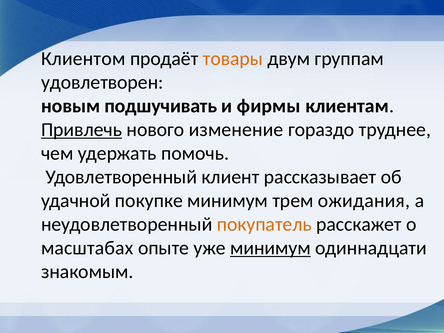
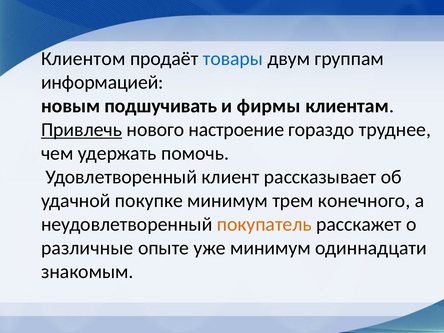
товары colour: orange -> blue (233, 59)
удовлетворен: удовлетворен -> информацией (102, 82)
изменение: изменение -> настроение (236, 130)
ожидания: ожидания -> конечного (364, 201)
масштабах: масштабах -> различные (87, 248)
минимум underline: present -> none (270, 248)
